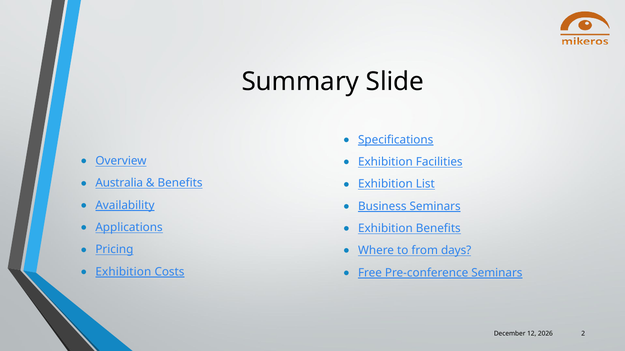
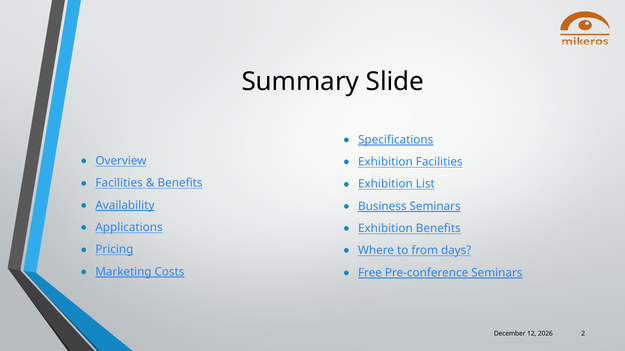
Australia: Australia -> Facilities (119, 183)
Exhibition: Exhibition -> Marketing (123, 272)
